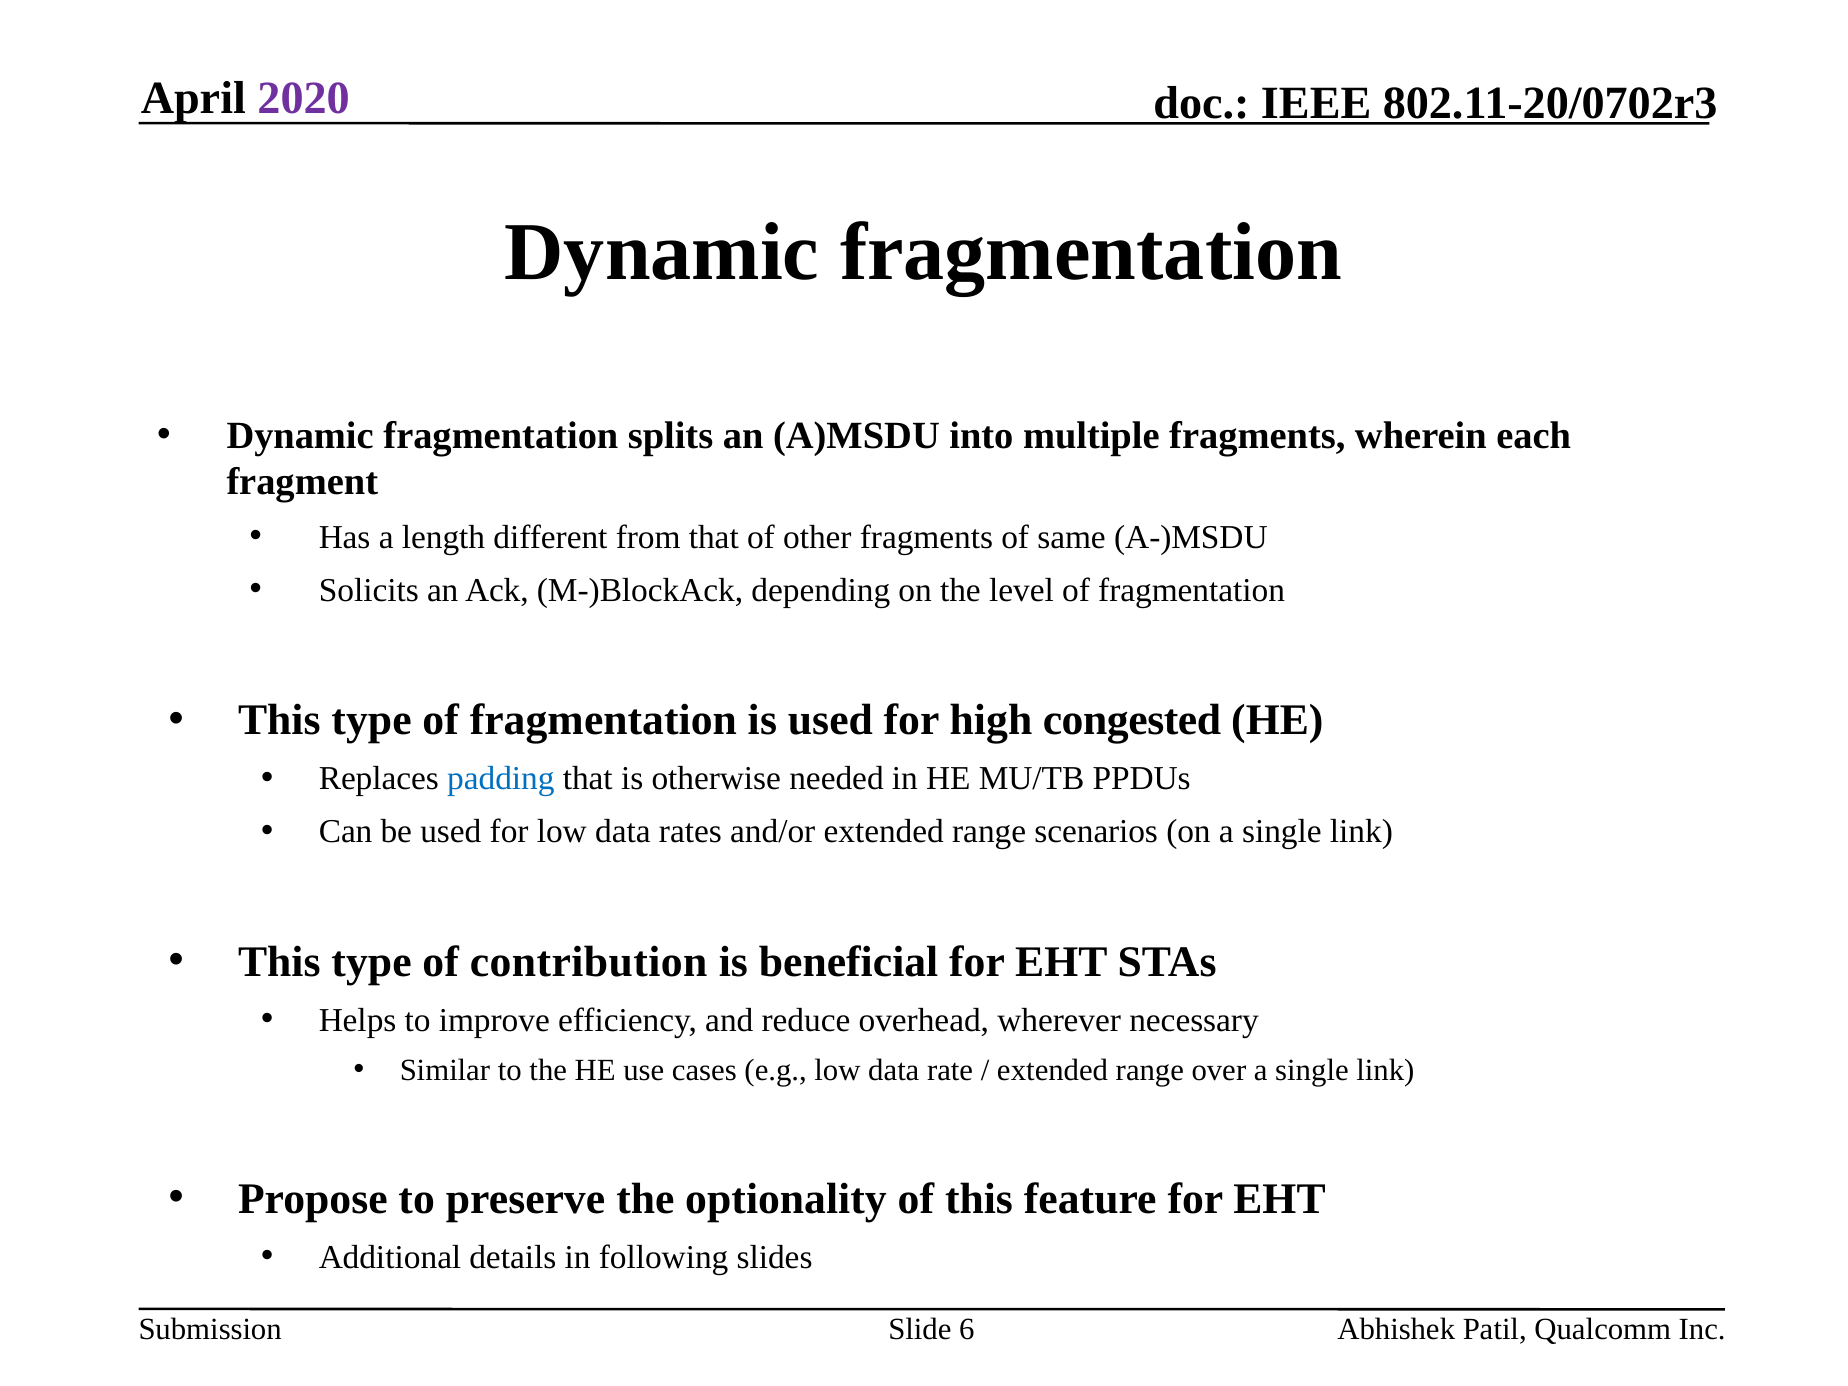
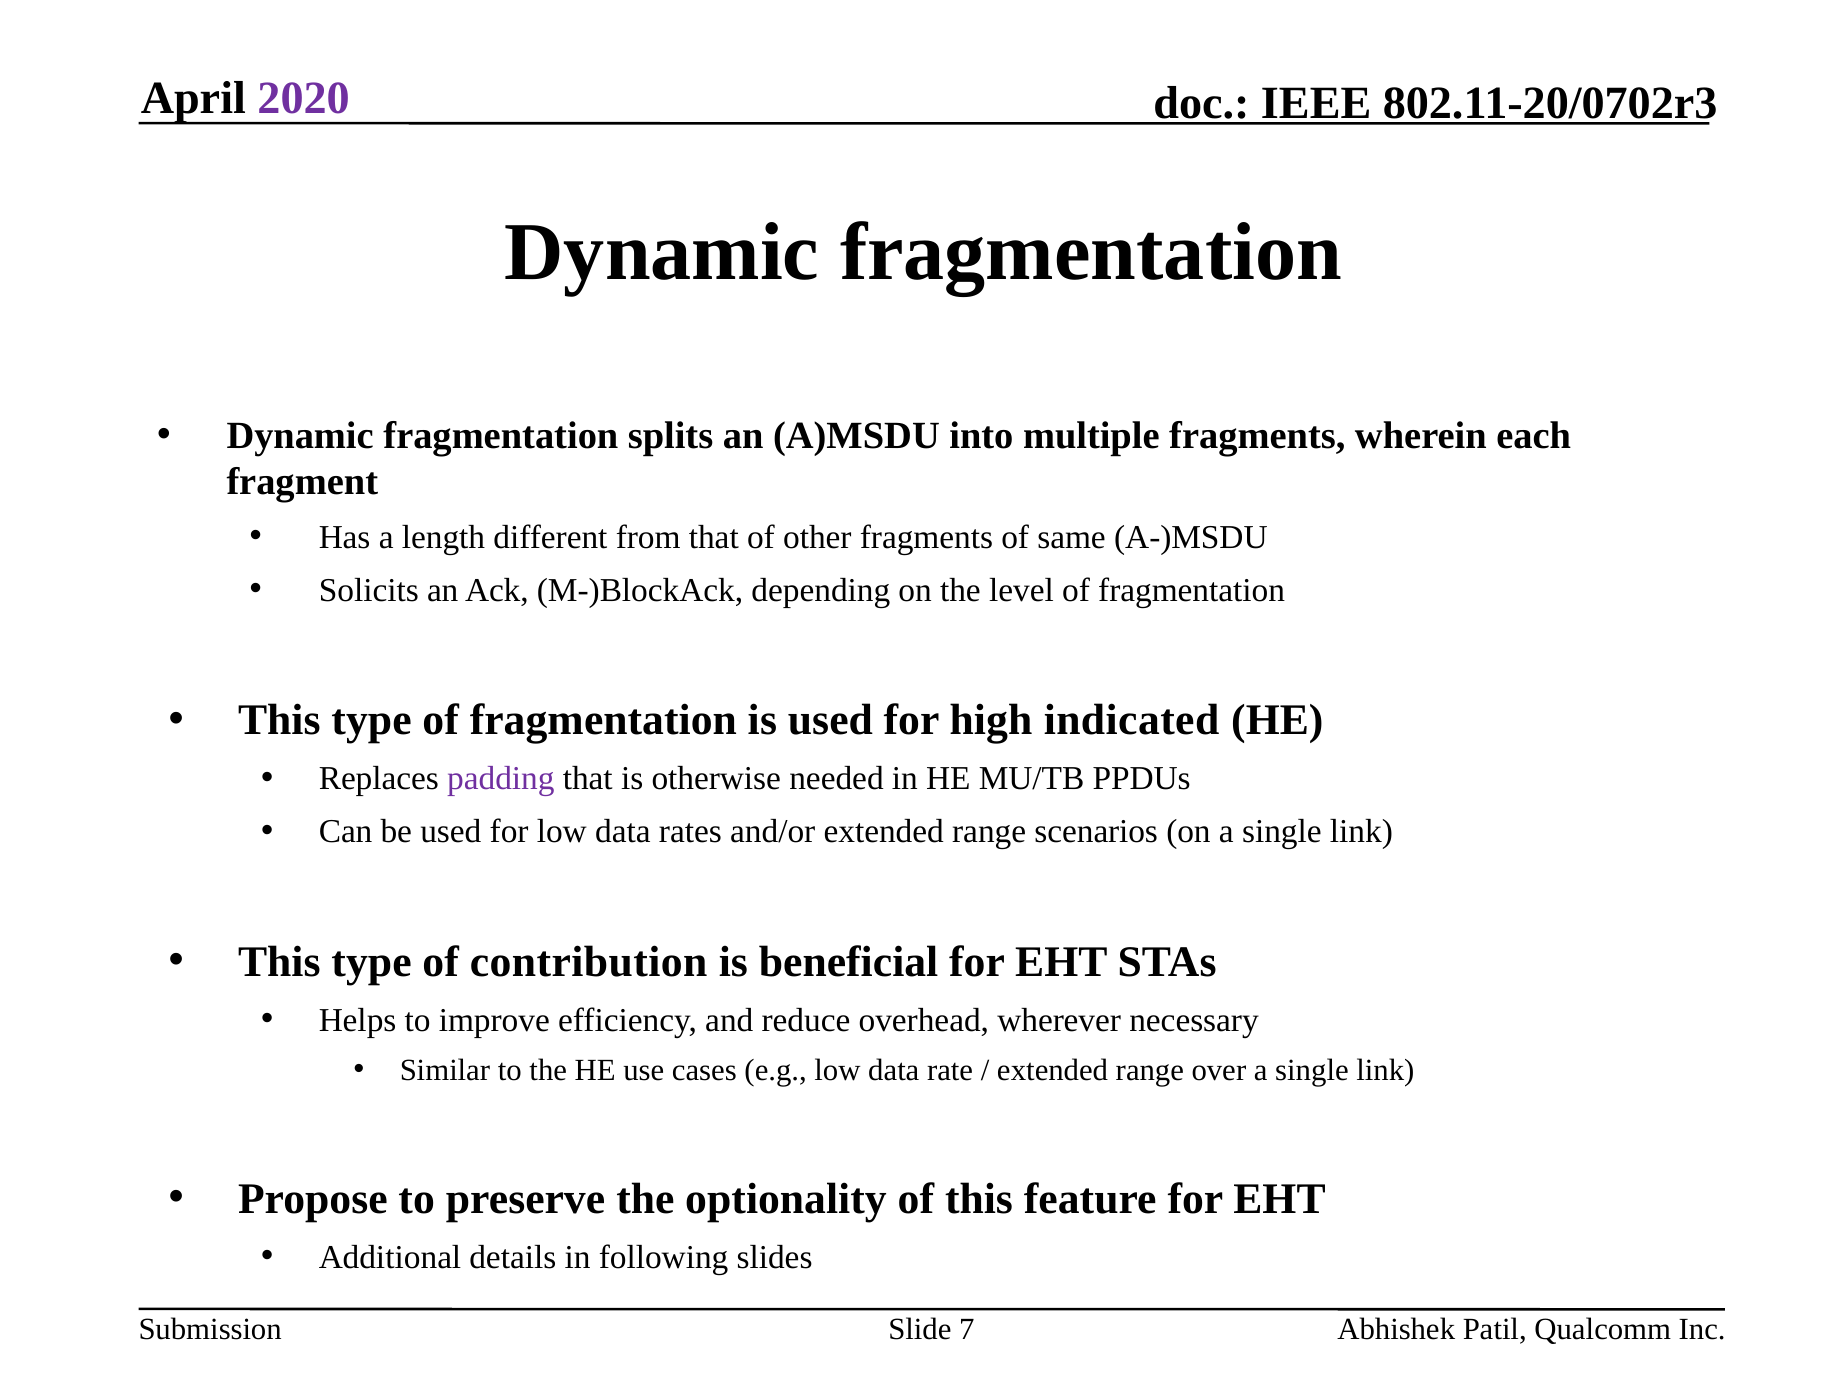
congested: congested -> indicated (1132, 720)
padding colour: blue -> purple (501, 779)
6: 6 -> 7 (967, 1329)
